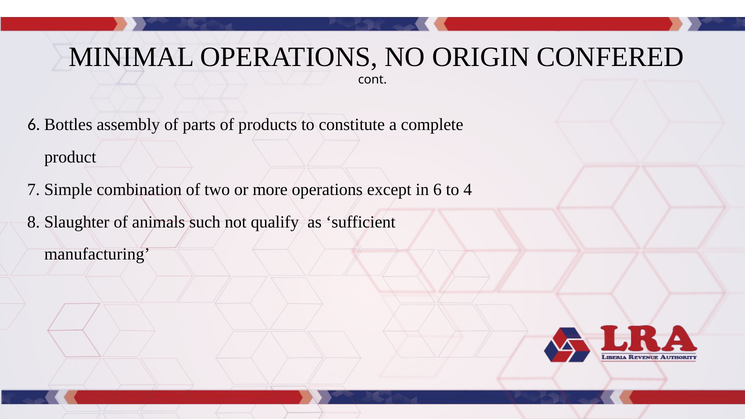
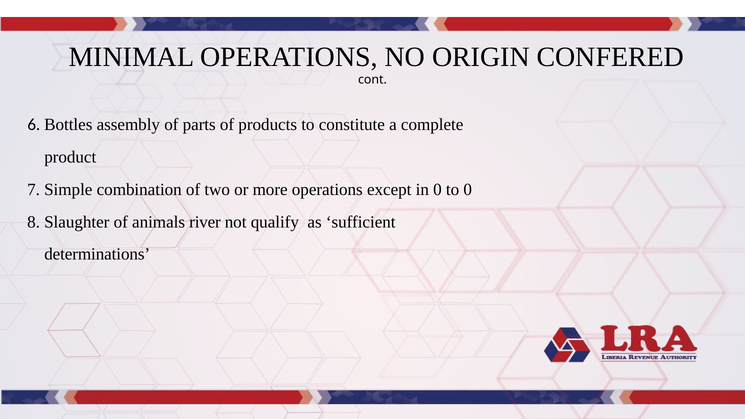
in 6: 6 -> 0 (437, 190)
to 4: 4 -> 0 (468, 190)
such: such -> river (205, 222)
manufacturing: manufacturing -> determinations (97, 254)
